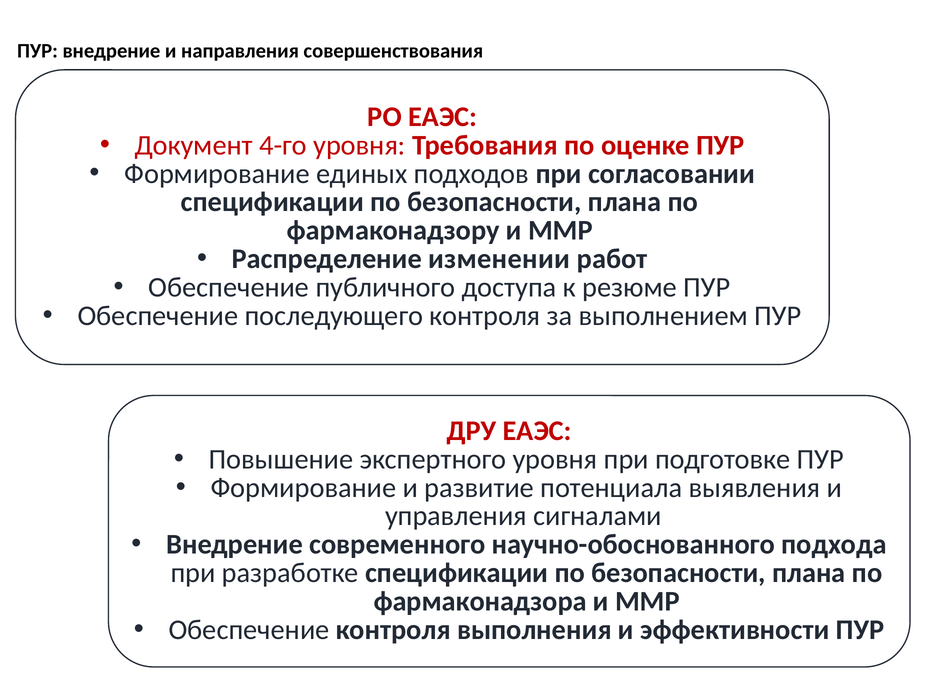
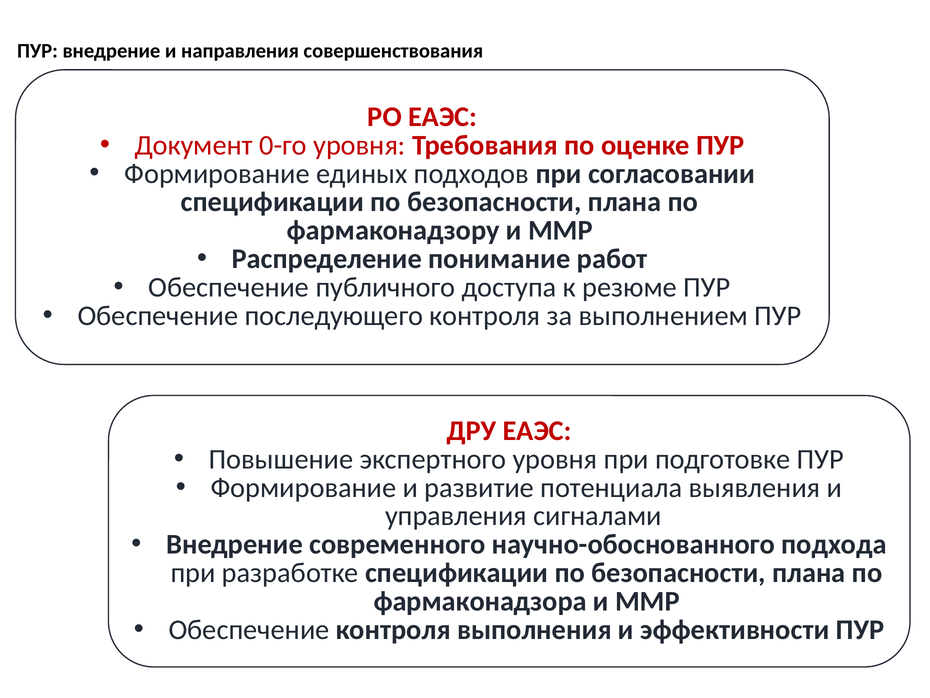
4-го: 4-го -> 0-го (283, 145)
изменении: изменении -> понимание (499, 259)
